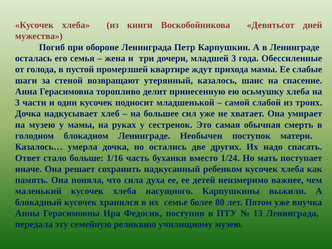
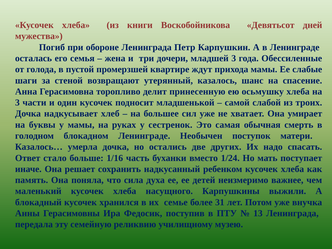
на музею: музею -> буквы (42, 125)
80: 80 -> 31 (220, 202)
